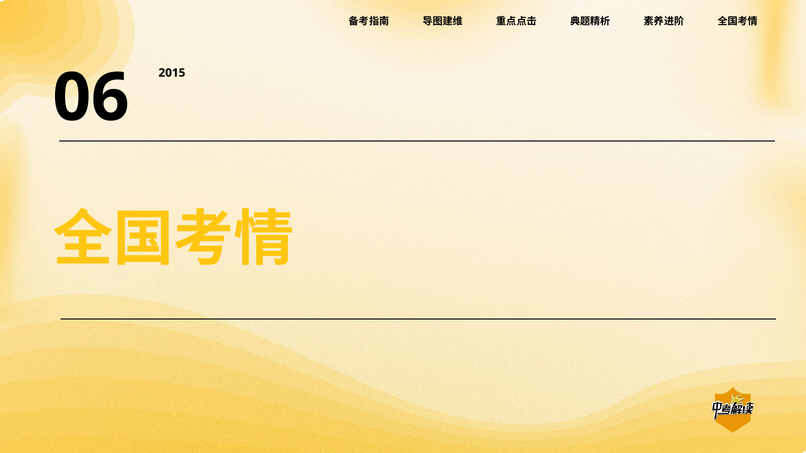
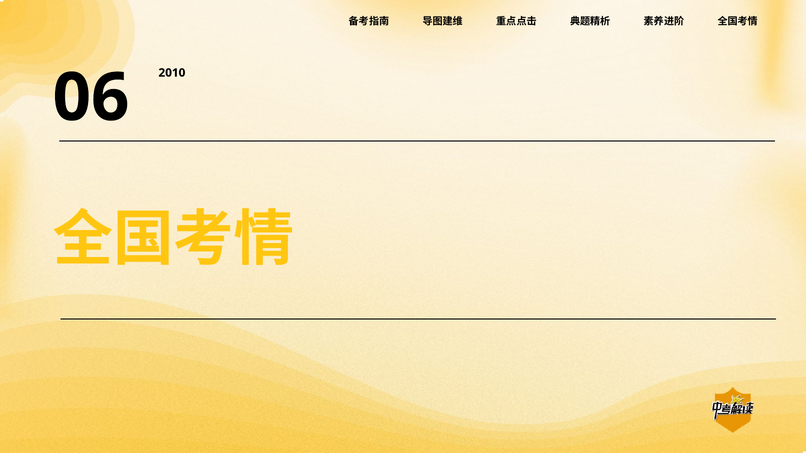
2015: 2015 -> 2010 (172, 73)
